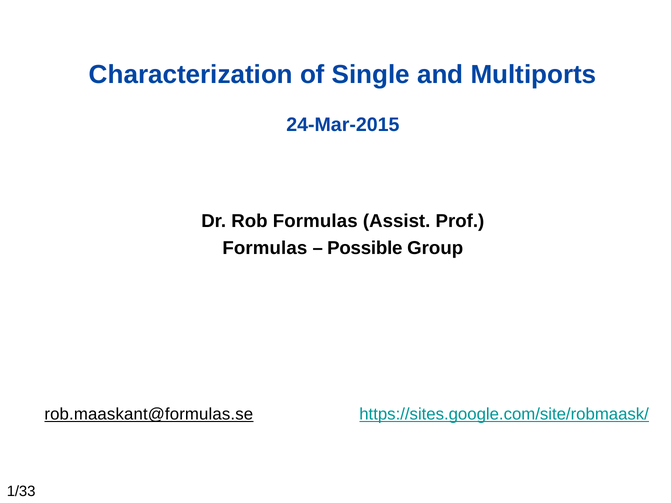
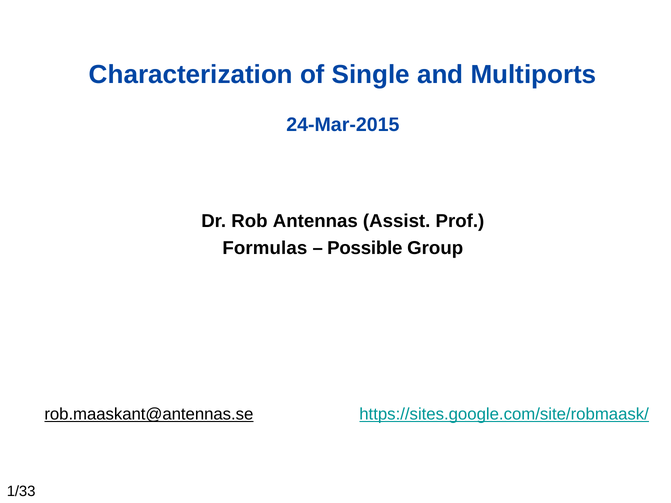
Rob Formulas: Formulas -> Antennas (315, 221)
rob.maaskant@formulas.se: rob.maaskant@formulas.se -> rob.maaskant@antennas.se (149, 414)
